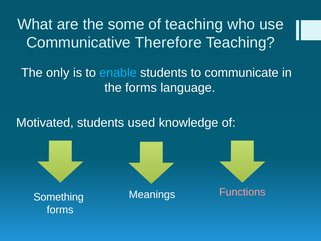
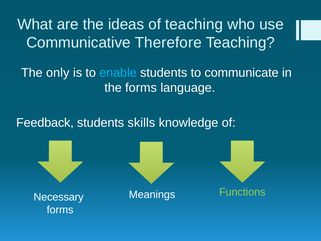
some: some -> ideas (126, 24)
Motivated: Motivated -> Feedback (45, 123)
used: used -> skills (141, 123)
Functions colour: pink -> light green (242, 192)
Something: Something -> Necessary (59, 197)
